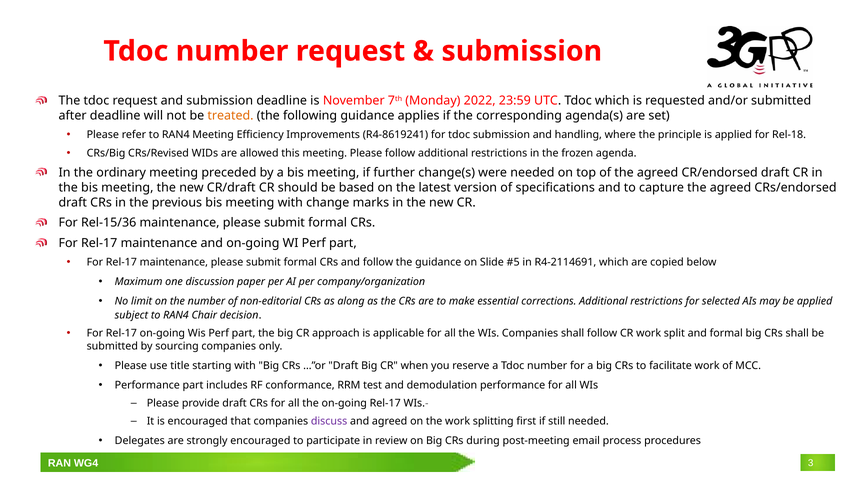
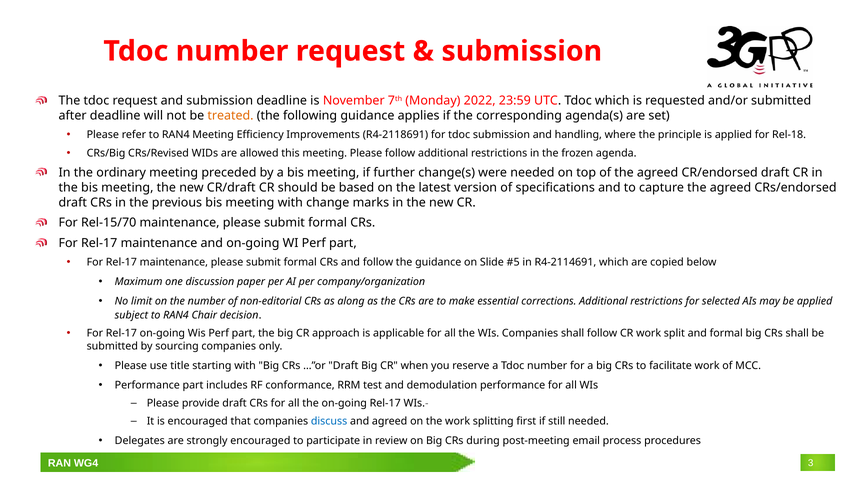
R4-8619241: R4-8619241 -> R4-2118691 (395, 135)
Rel-15/36: Rel-15/36 -> Rel-15/70 (109, 223)
discuss colour: purple -> blue (329, 421)
